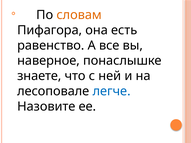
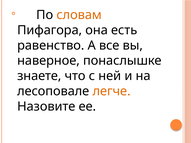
легче colour: blue -> orange (112, 91)
